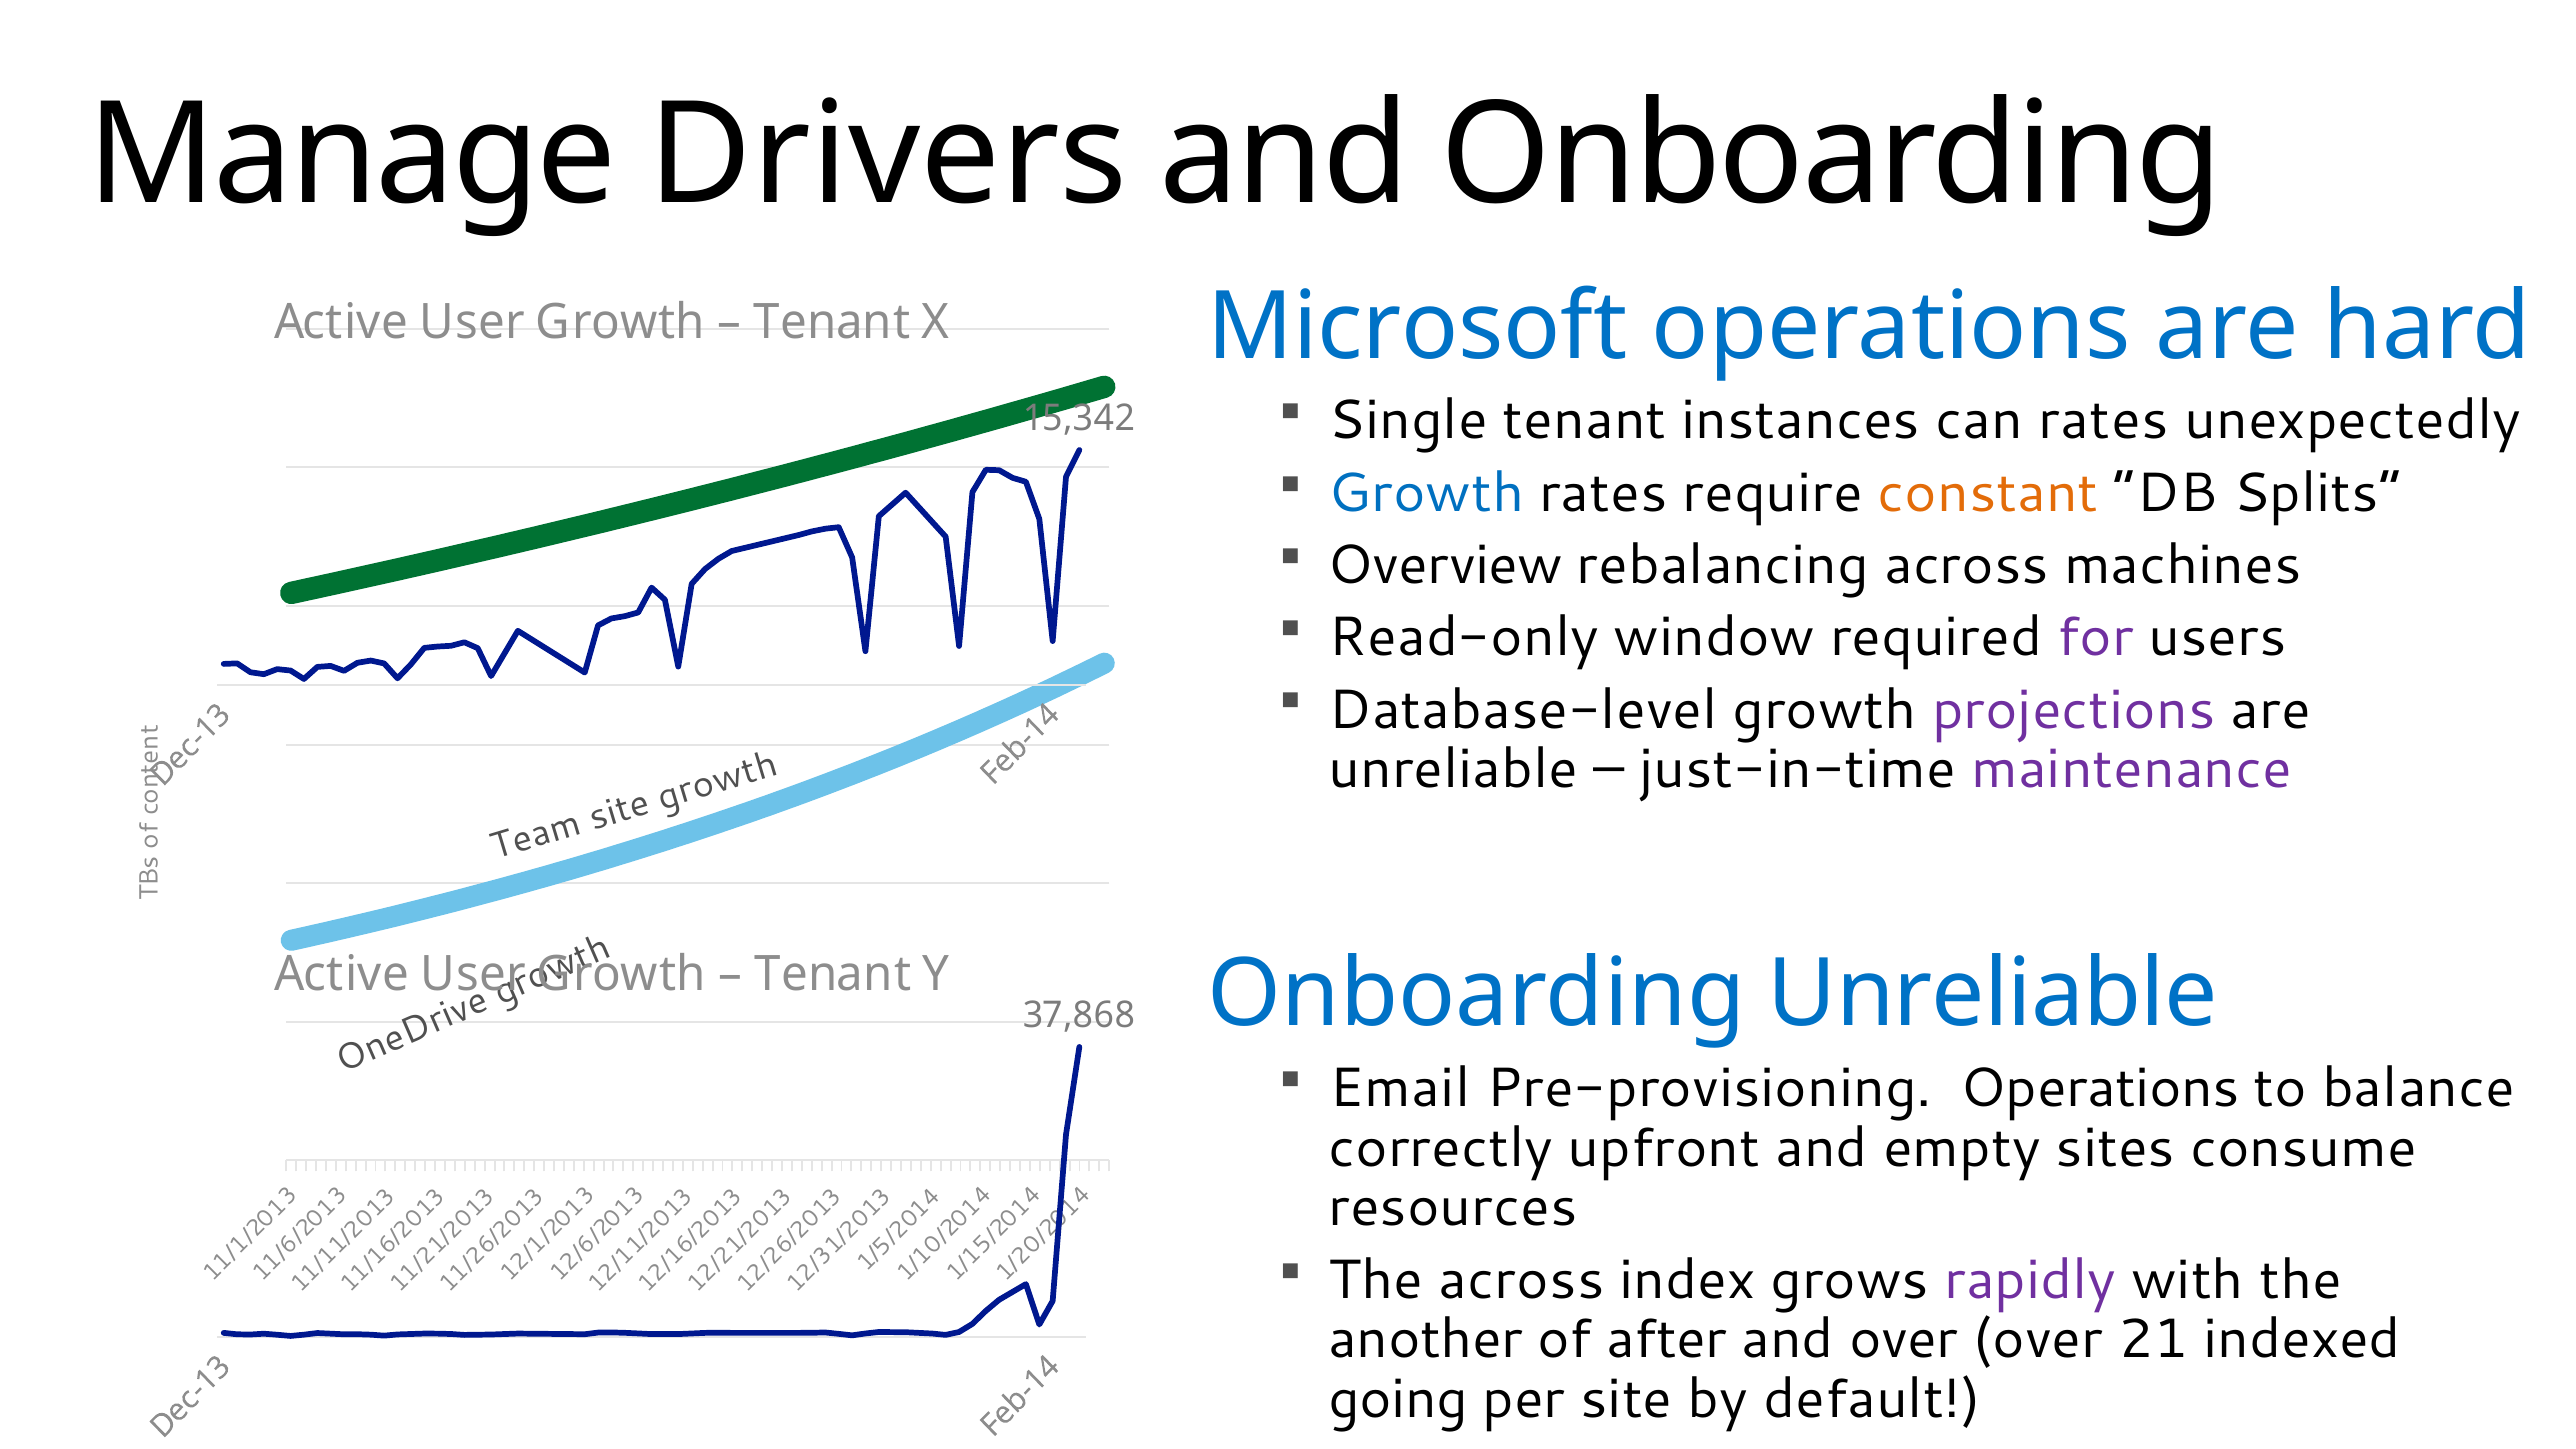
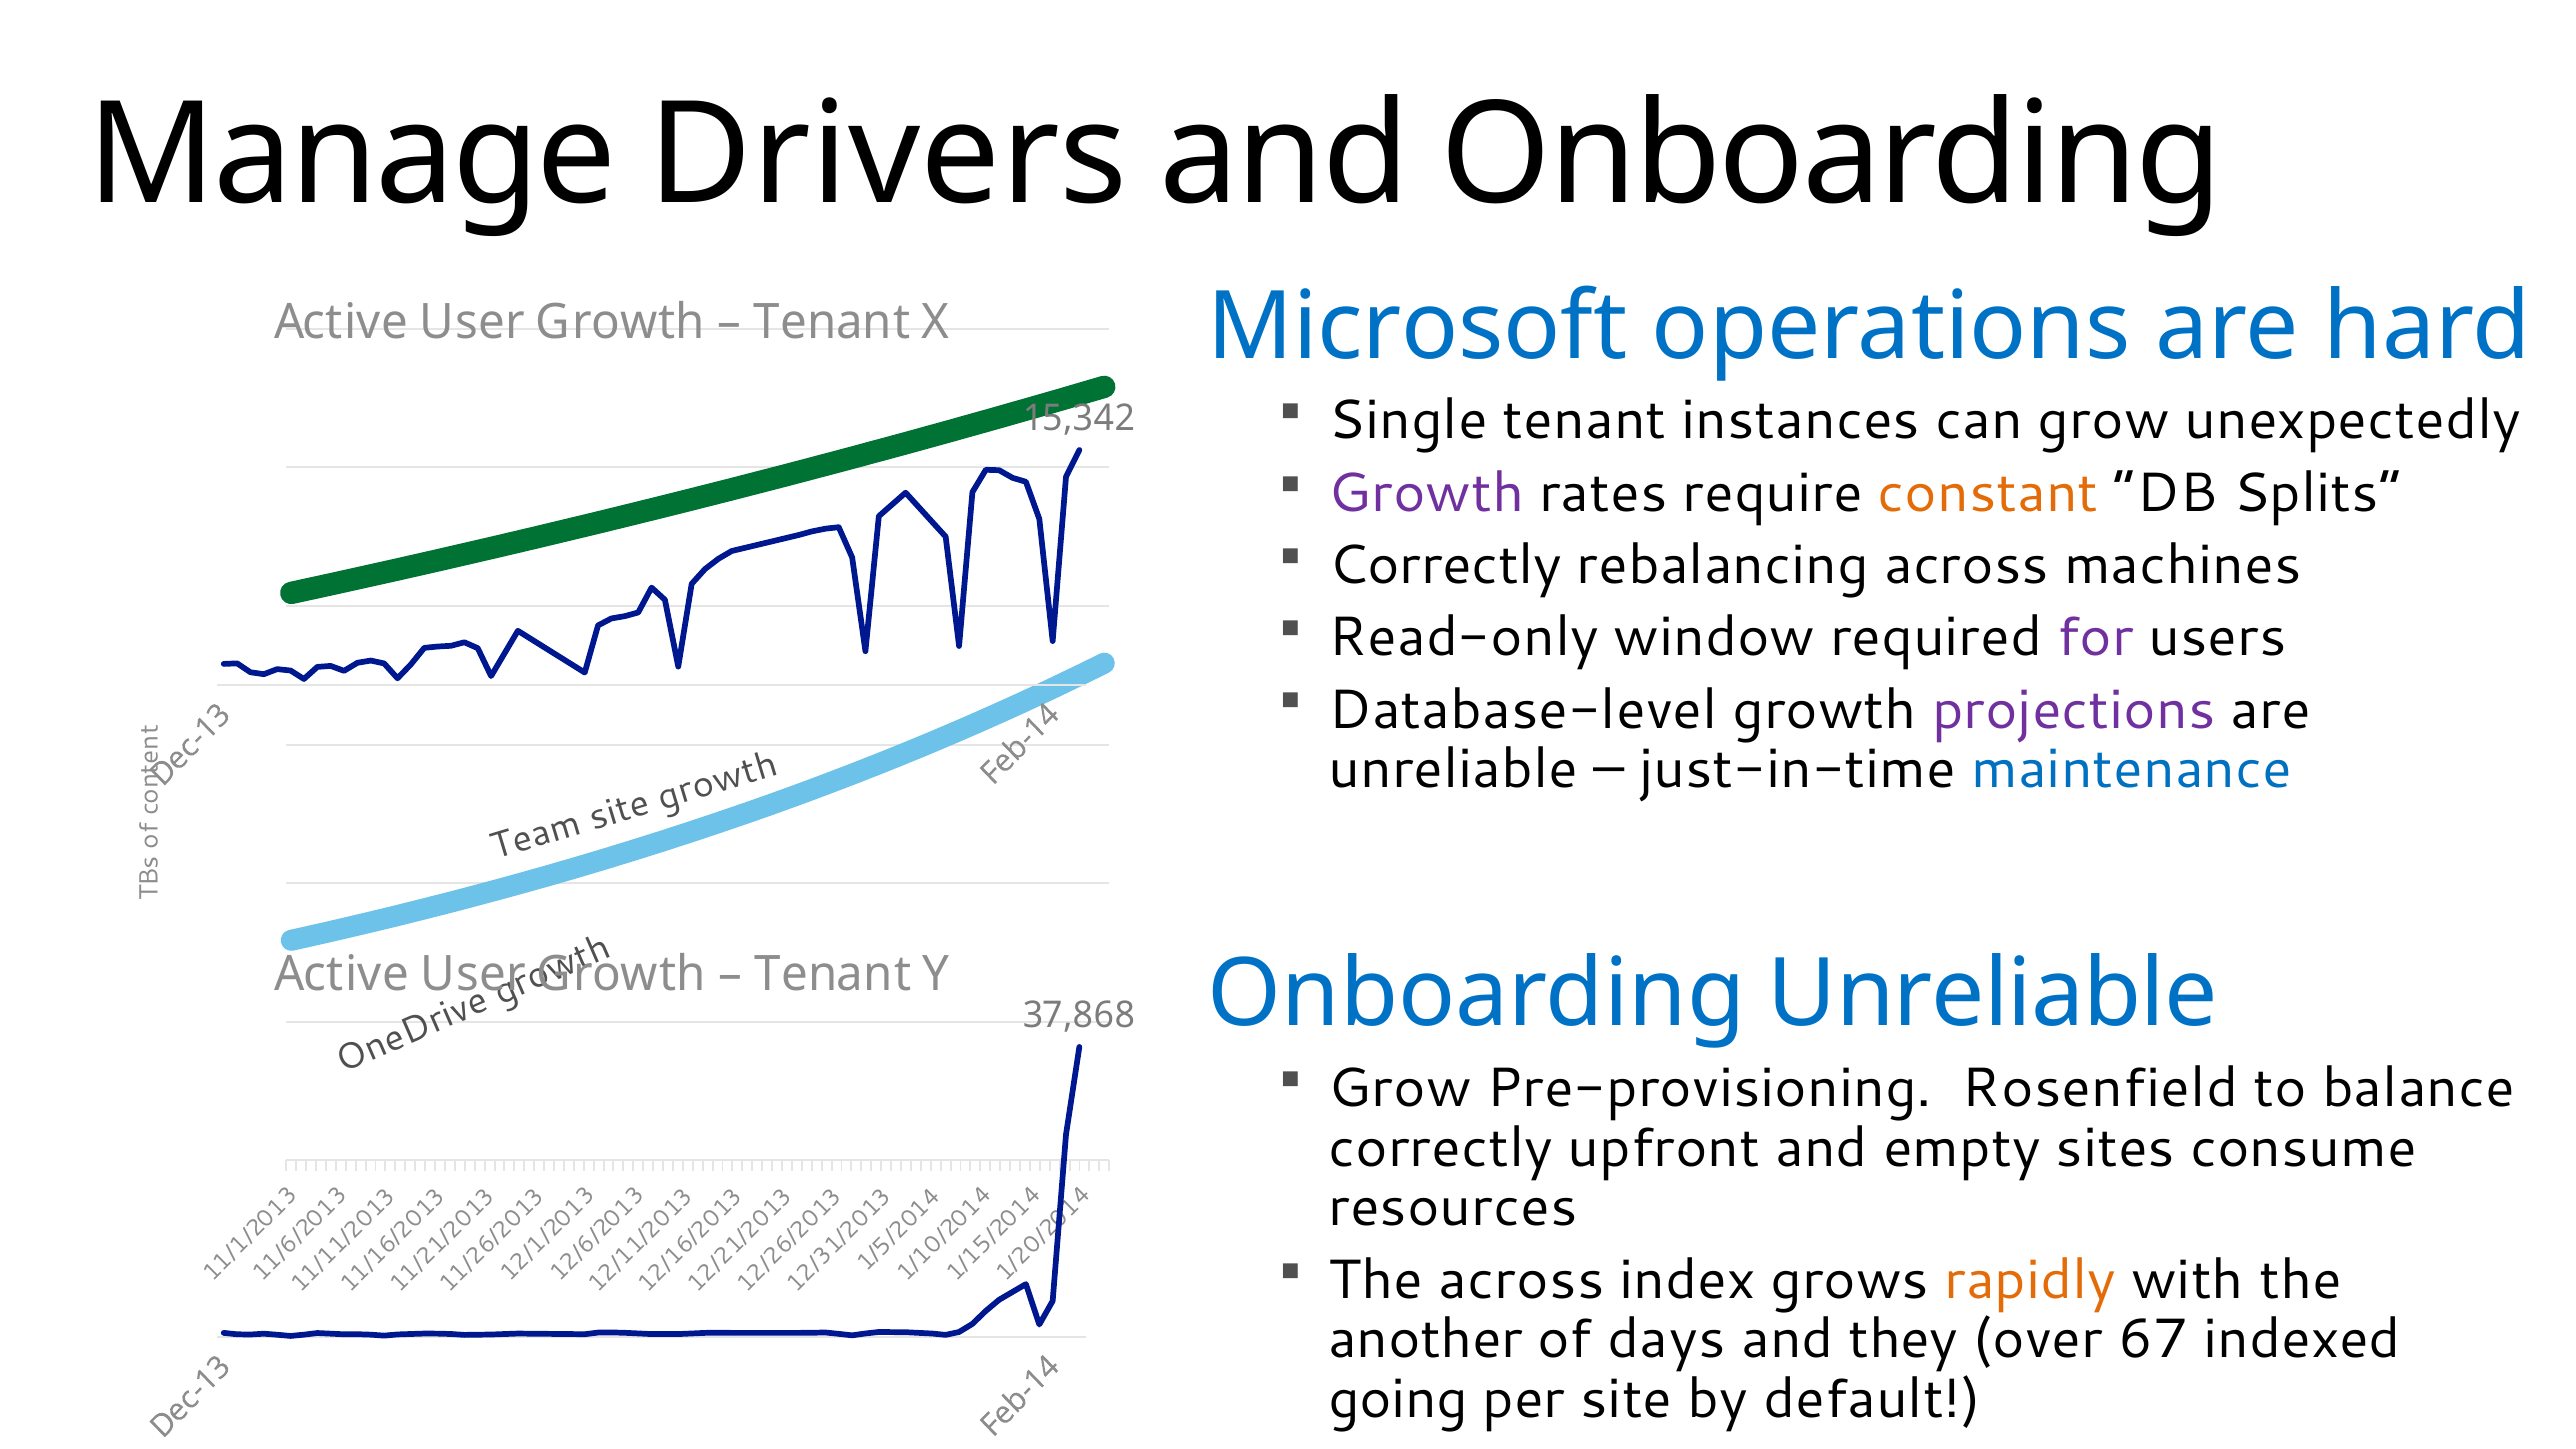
can rates: rates -> grow (2104, 421)
Growth colour: blue -> purple (1427, 493)
Overview: Overview -> Correctly (1445, 565)
maintenance colour: purple -> blue (2132, 769)
Email: Email -> Grow (1400, 1088)
Pre-provisioning Operations: Operations -> Rosenfield (2100, 1088)
rapidly colour: purple -> orange (2030, 1280)
after: after -> days (1666, 1339)
and over: over -> they (1904, 1339)
21: 21 -> 67 (2153, 1339)
